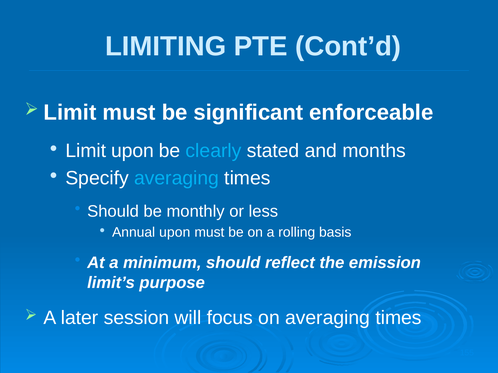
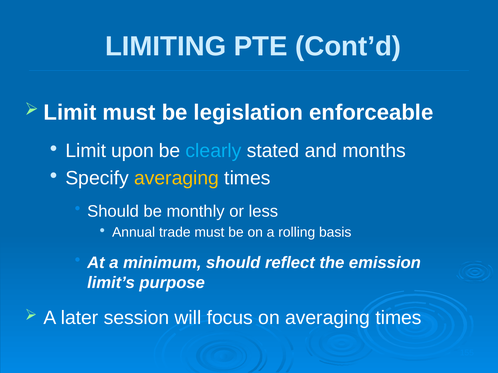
significant: significant -> legislation (248, 113)
averaging colour: light blue -> yellow (177, 178)
Annual upon: upon -> trade (175, 232)
